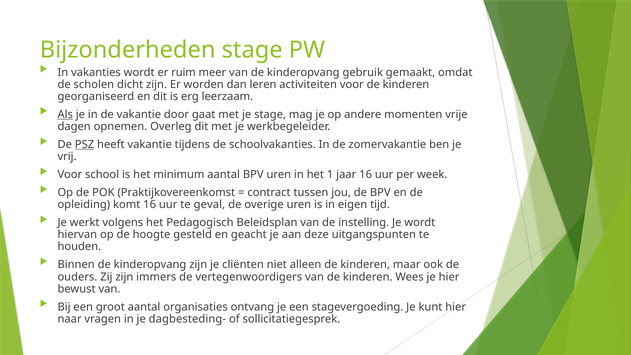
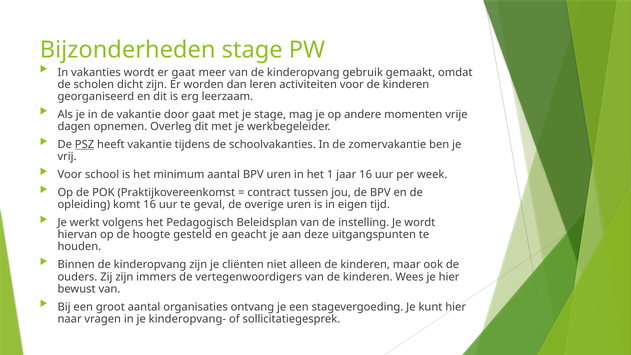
er ruim: ruim -> gaat (183, 72)
Als underline: present -> none (65, 114)
dagbesteding-: dagbesteding- -> kinderopvang- (187, 319)
